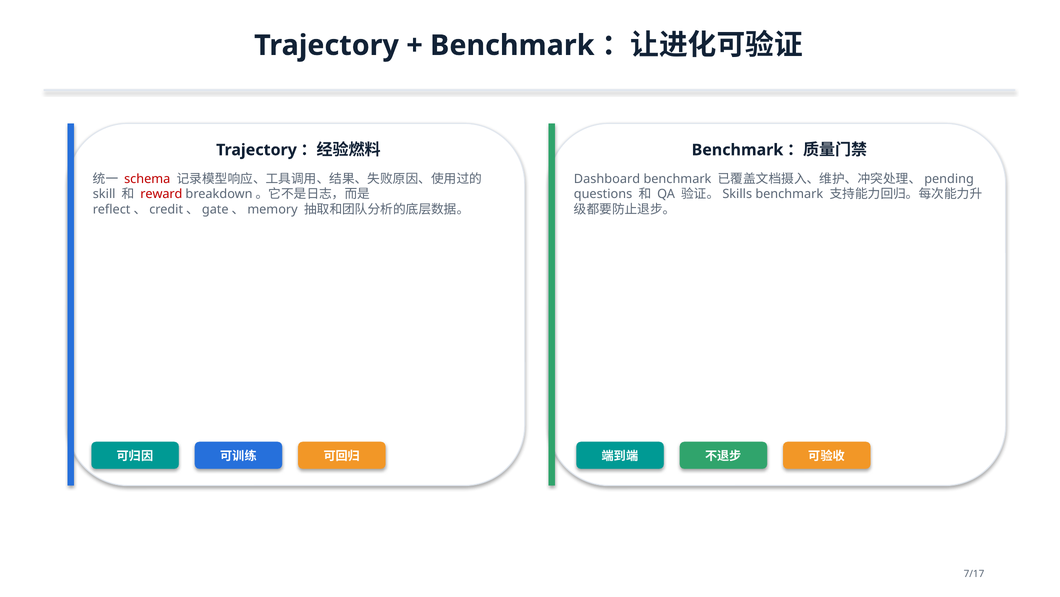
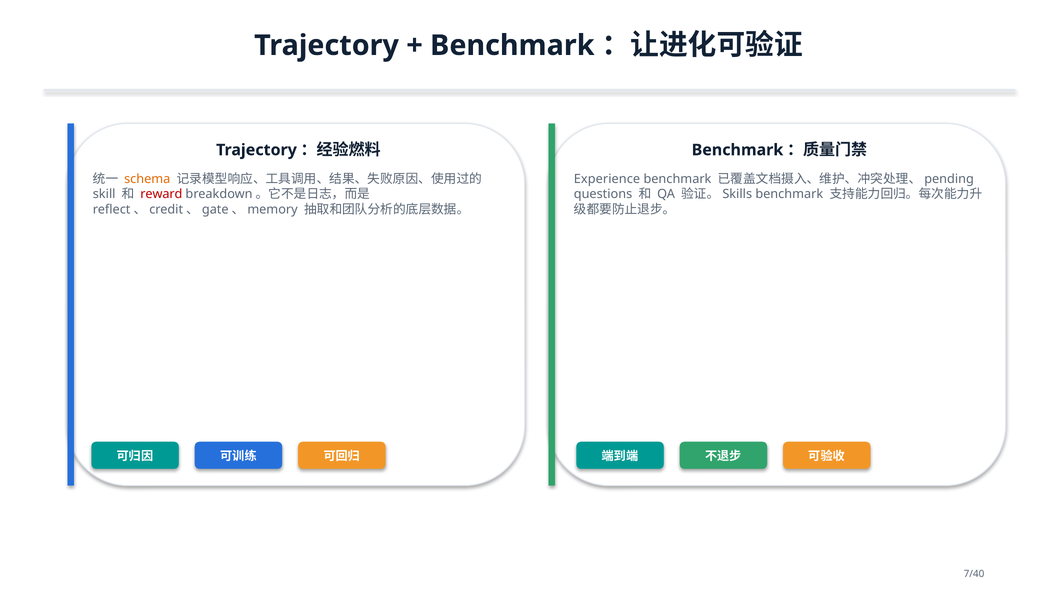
schema colour: red -> orange (147, 179)
Dashboard: Dashboard -> Experience (607, 179)
7/17: 7/17 -> 7/40 (974, 573)
